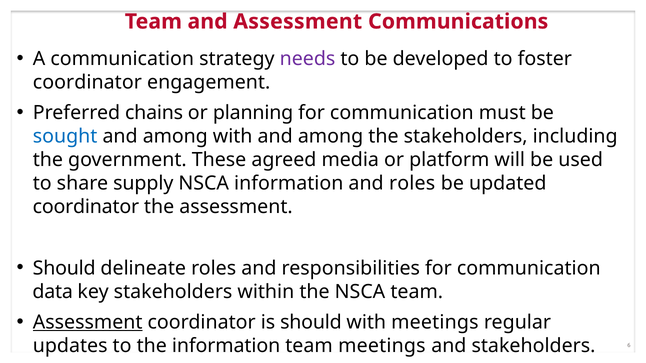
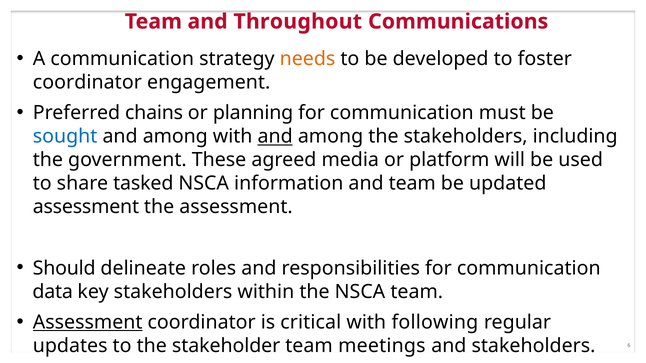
and Assessment: Assessment -> Throughout (298, 22)
needs colour: purple -> orange (308, 59)
and underline: none -> present (275, 137)
supply: supply -> tasked (143, 184)
and roles: roles -> team (412, 184)
coordinator: coordinator -> assessment (86, 207)
is should: should -> critical (311, 322)
with meetings: meetings -> following (435, 322)
the information: information -> stakeholder (226, 346)
